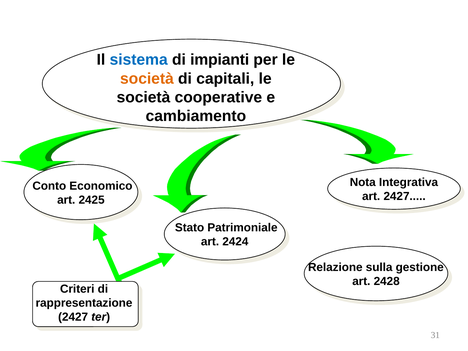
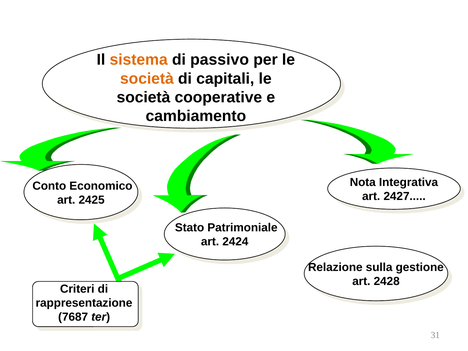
sistema colour: blue -> orange (139, 60)
impianti: impianti -> passivo (220, 60)
2427: 2427 -> 7687 (73, 317)
